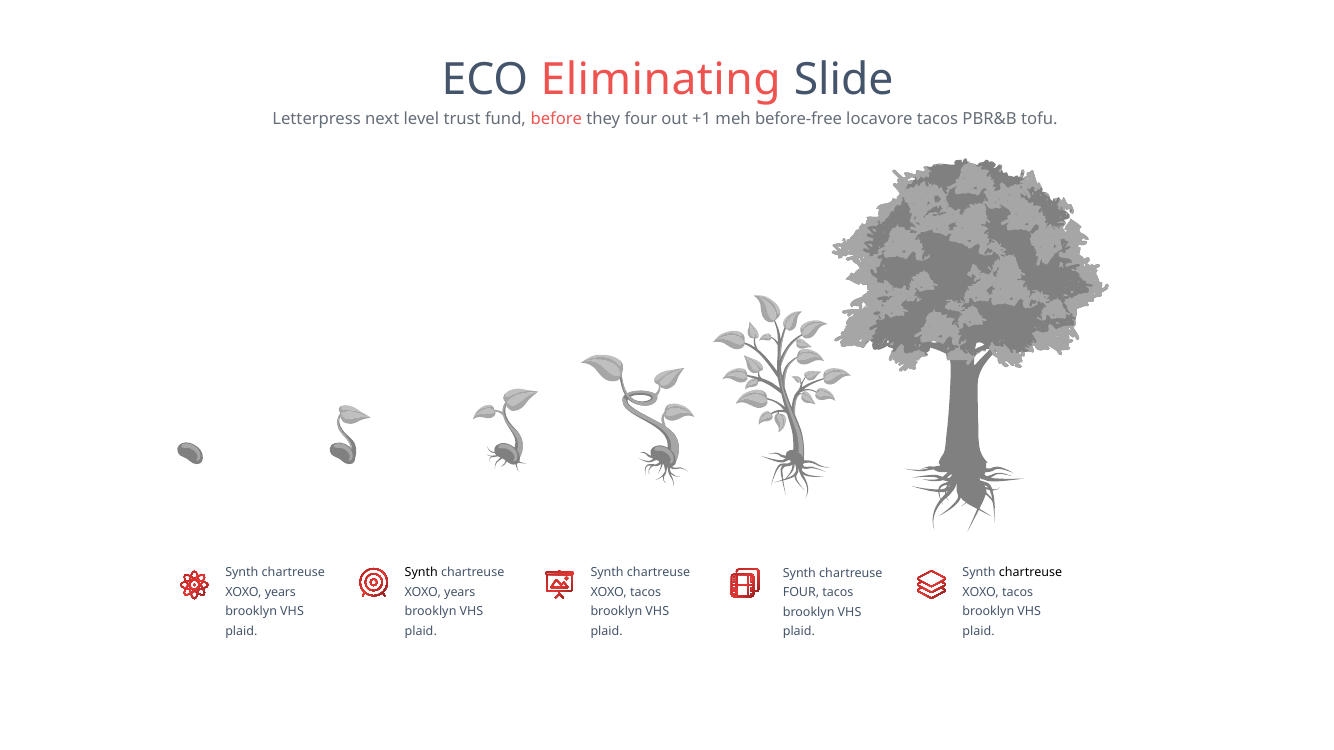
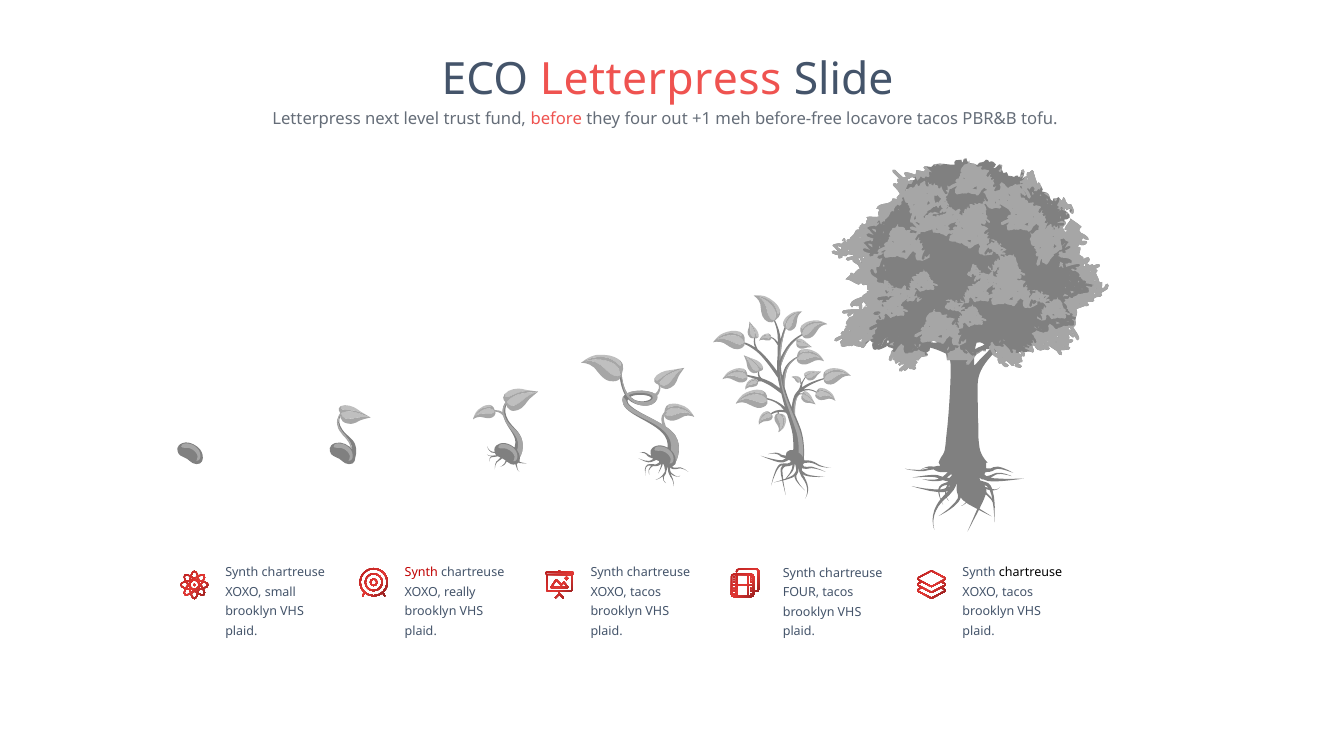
ECO Eliminating: Eliminating -> Letterpress (661, 79)
Synth colour: black -> red (421, 573)
years: years -> small (280, 592)
years: years -> really (460, 593)
